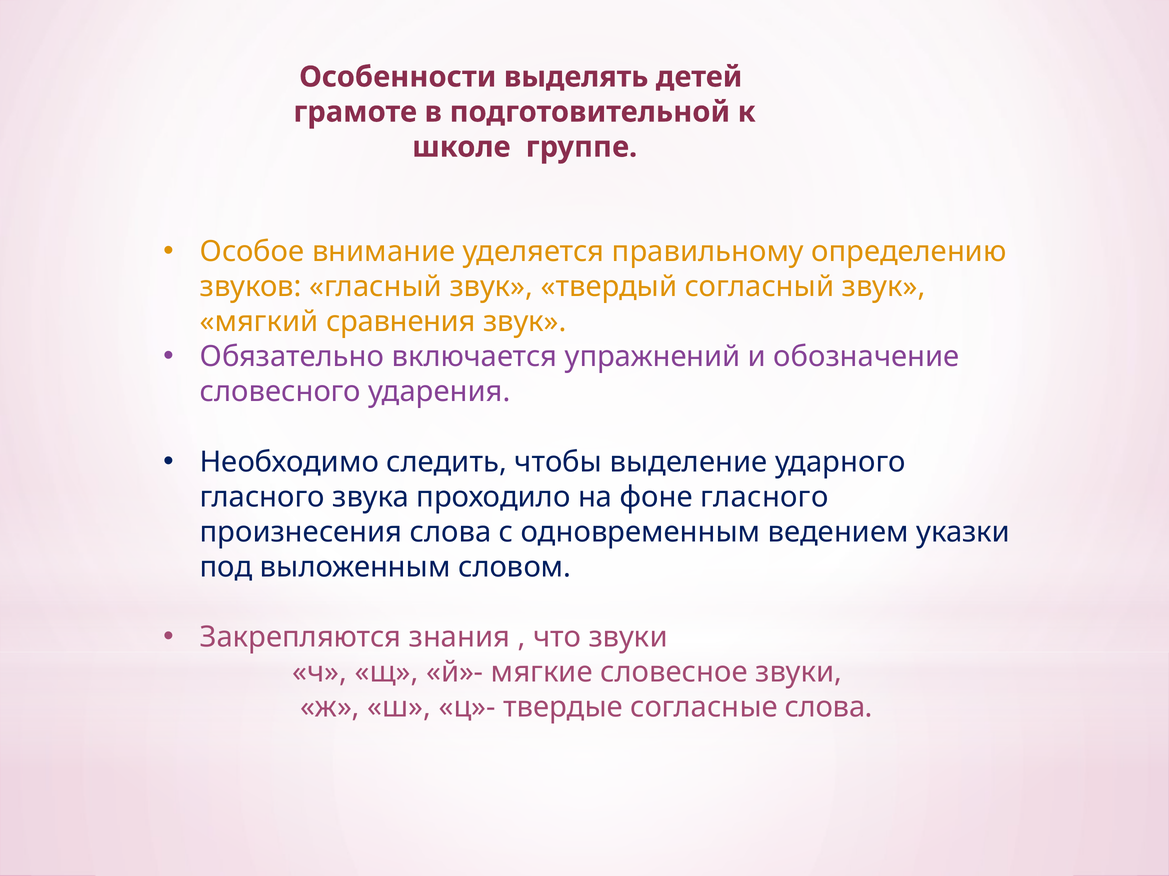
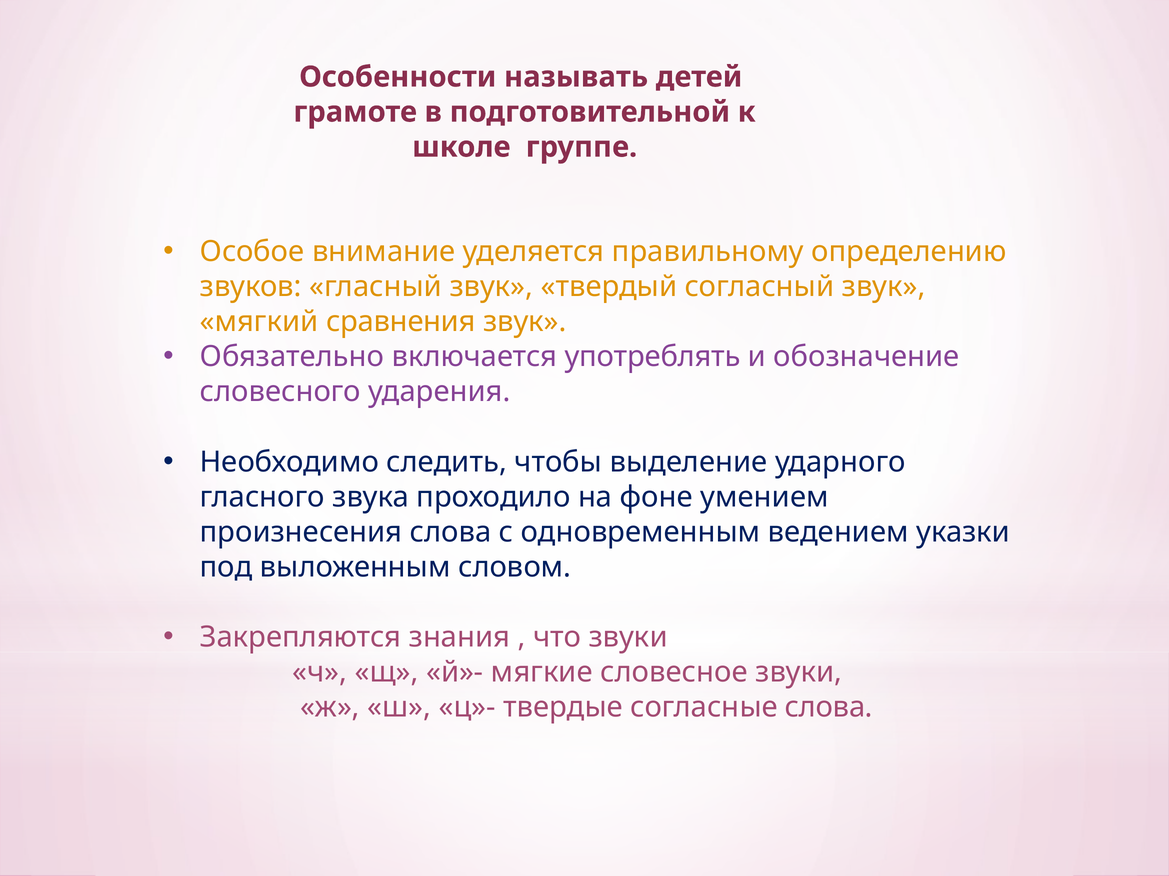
выделять: выделять -> называть (576, 77)
упражнений: упражнений -> употреблять (653, 357)
фоне гласного: гласного -> умением (765, 497)
